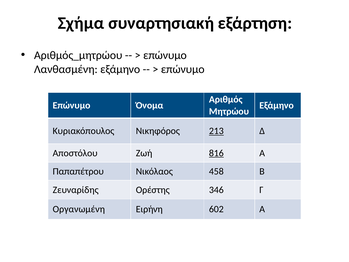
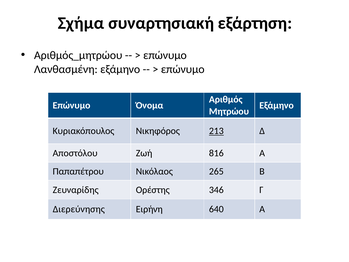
816 underline: present -> none (216, 153)
458: 458 -> 265 (216, 171)
Οργανωμένη: Οργανωμένη -> Διερεύνησης (79, 209)
602: 602 -> 640 (216, 209)
